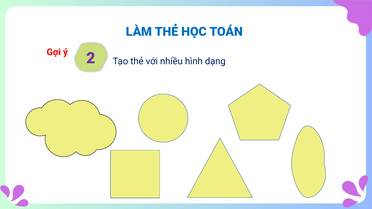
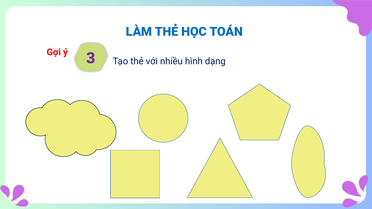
2: 2 -> 3 (91, 58)
